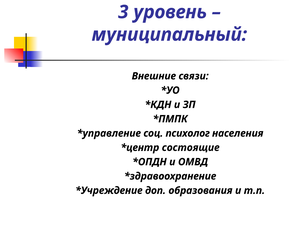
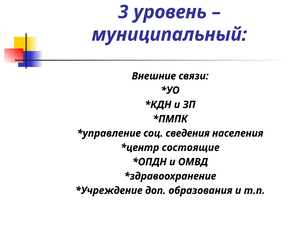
психолог: психолог -> сведения (188, 133)
